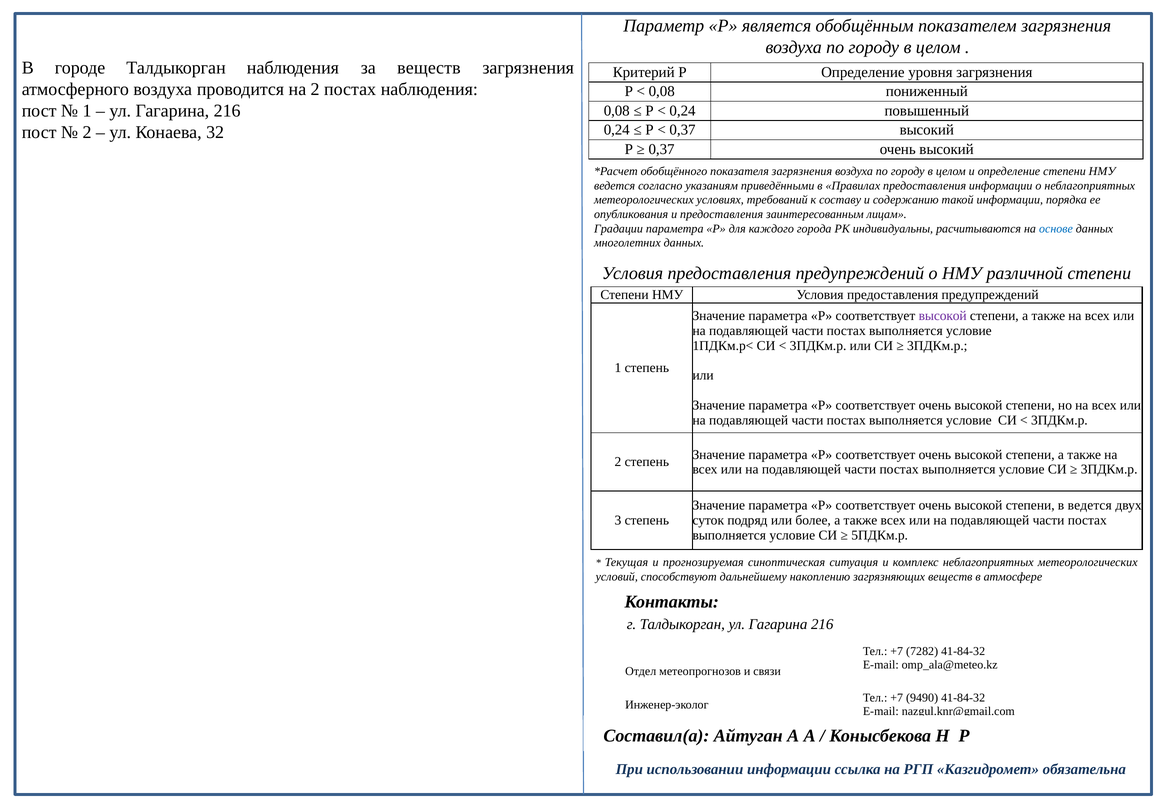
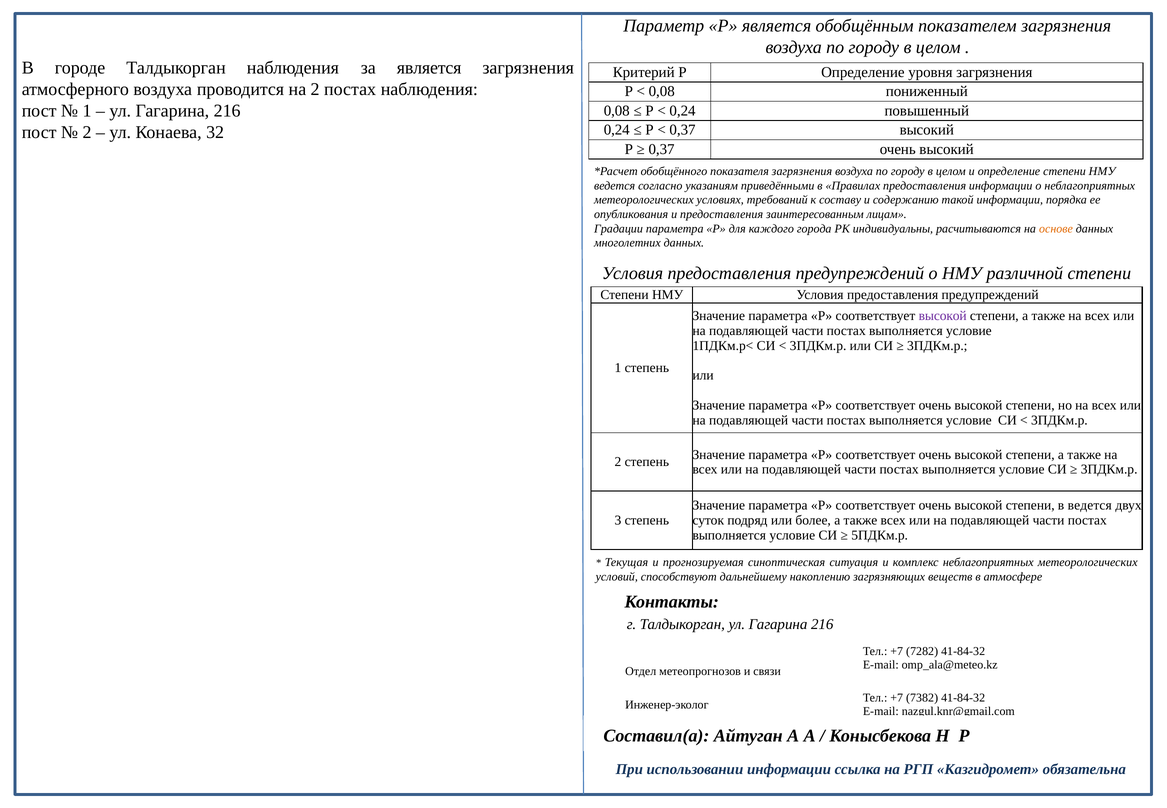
за веществ: веществ -> является (429, 68)
основе colour: blue -> orange (1056, 229)
9490: 9490 -> 7382 (922, 698)
